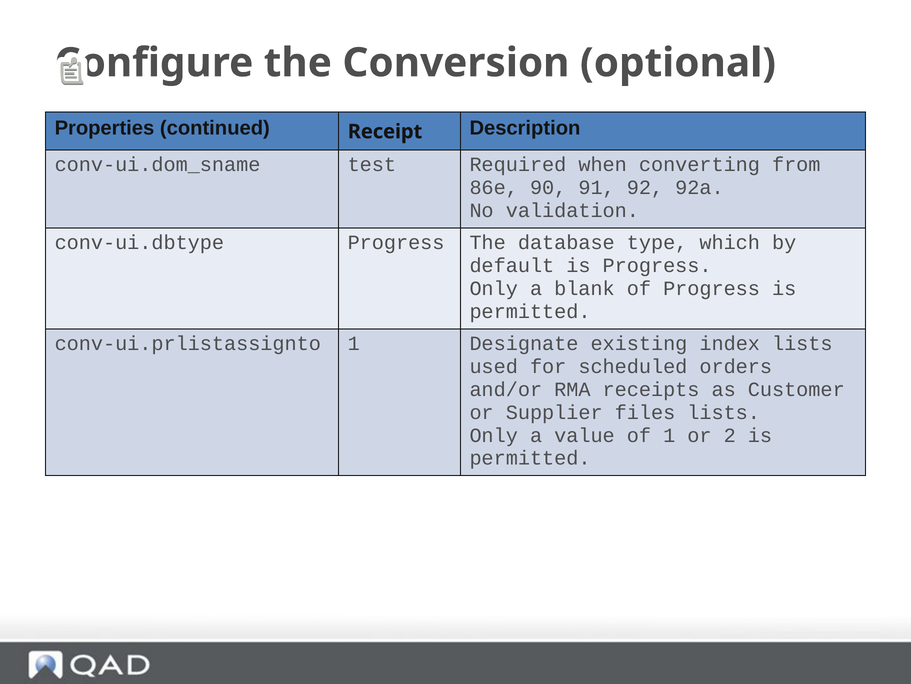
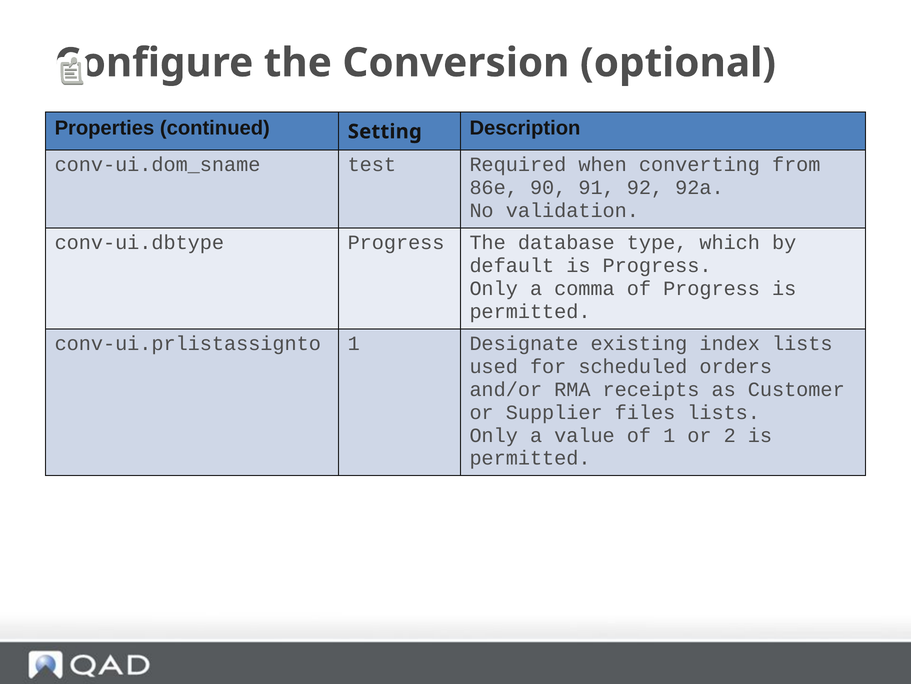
Receipt: Receipt -> Setting (385, 131)
blank: blank -> comma (584, 288)
